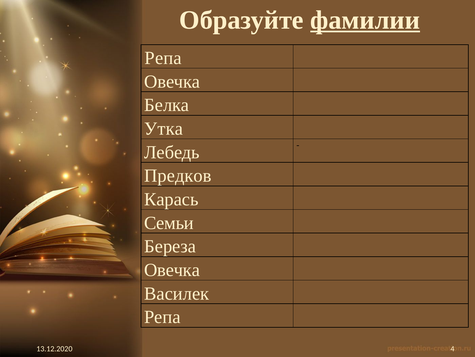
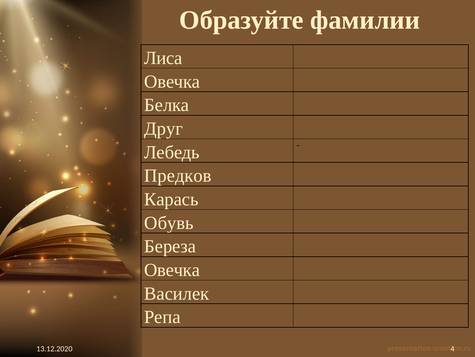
фамилии underline: present -> none (365, 20)
Репа: Репа -> Лиса (163, 58)
Утка: Утка -> Друг (164, 128)
Семьи: Семьи -> Обувь (169, 223)
